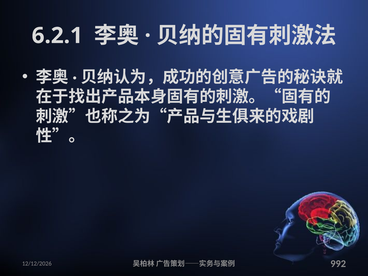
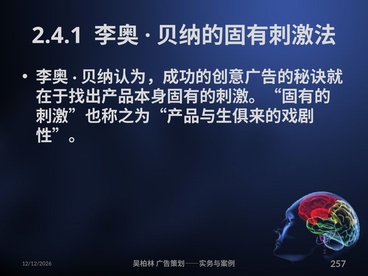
6.2.1: 6.2.1 -> 2.4.1 (57, 36)
992: 992 -> 257 (338, 264)
